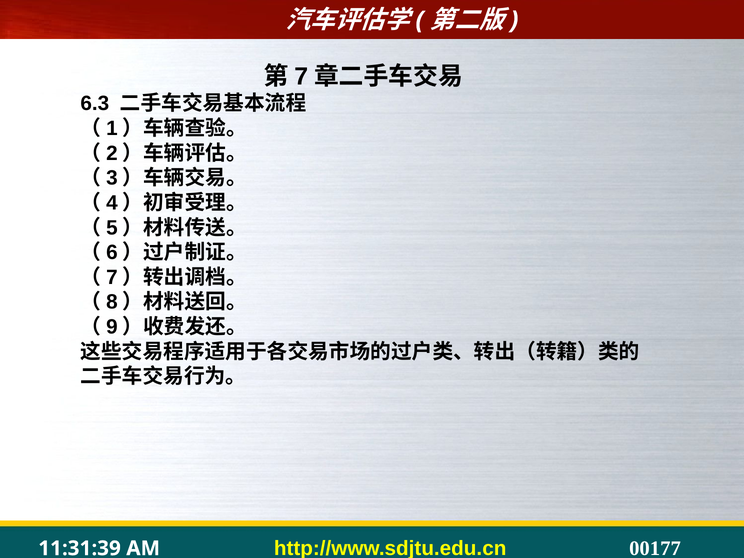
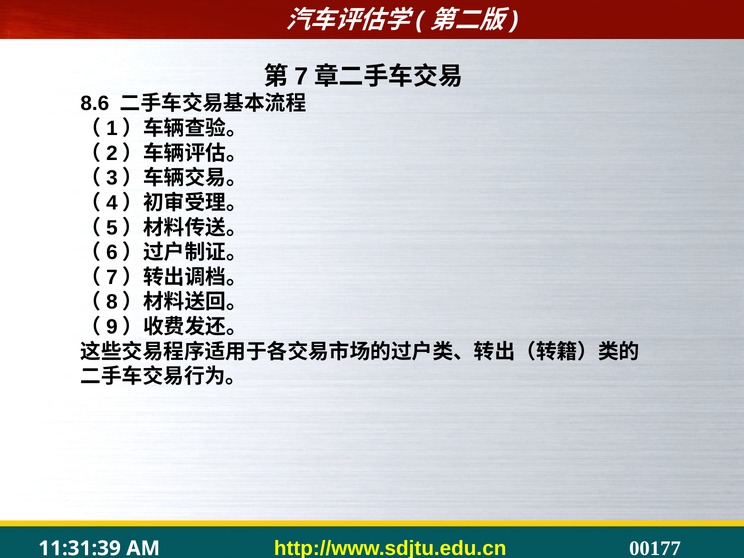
6.3: 6.3 -> 8.6 (95, 104)
